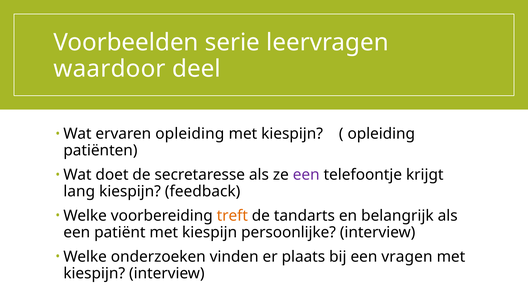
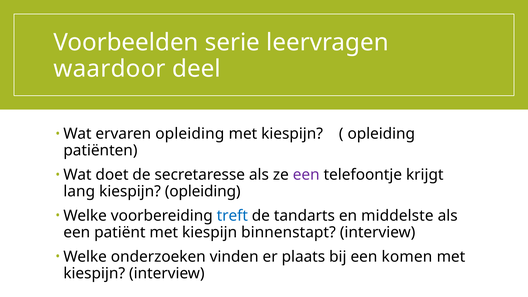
kiespijn feedback: feedback -> opleiding (203, 191)
treft colour: orange -> blue (232, 216)
belangrijk: belangrijk -> middelste (397, 216)
persoonlijke: persoonlijke -> binnenstapt (288, 232)
vragen: vragen -> komen (407, 257)
